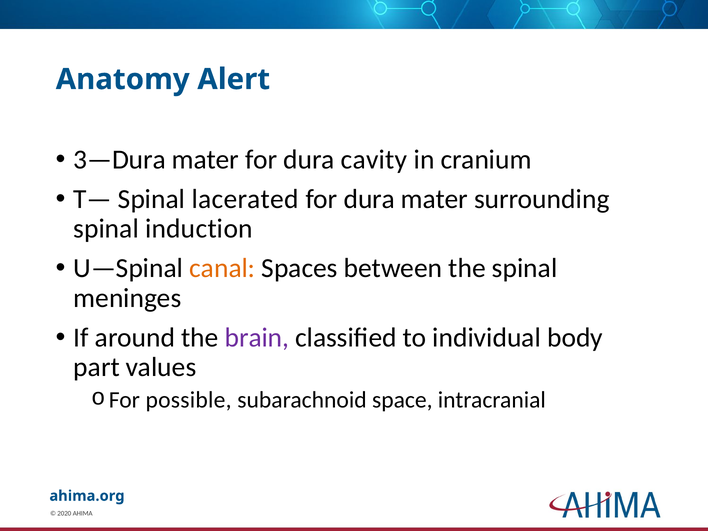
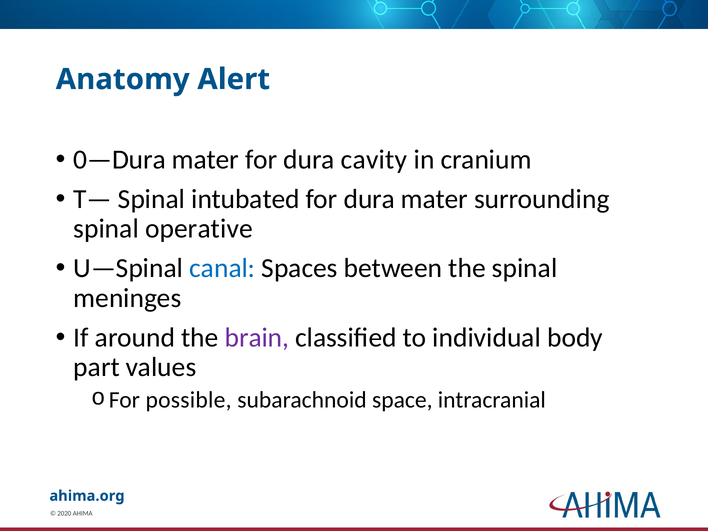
3—Dura: 3—Dura -> 0—Dura (120, 160)
lacerated: lacerated -> intubated (245, 199)
induction: induction -> operative (199, 229)
canal colour: orange -> blue (222, 268)
